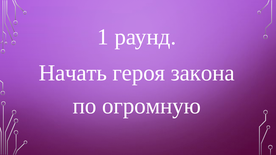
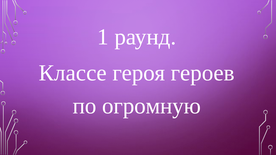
Начать: Начать -> Классе (73, 73)
закона: закона -> героев (203, 73)
